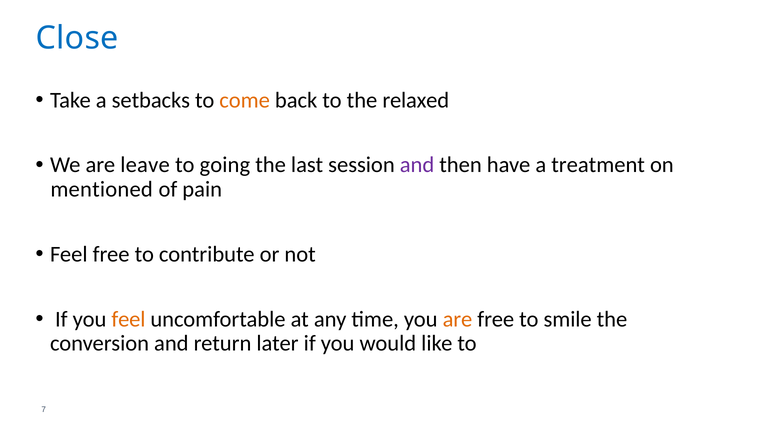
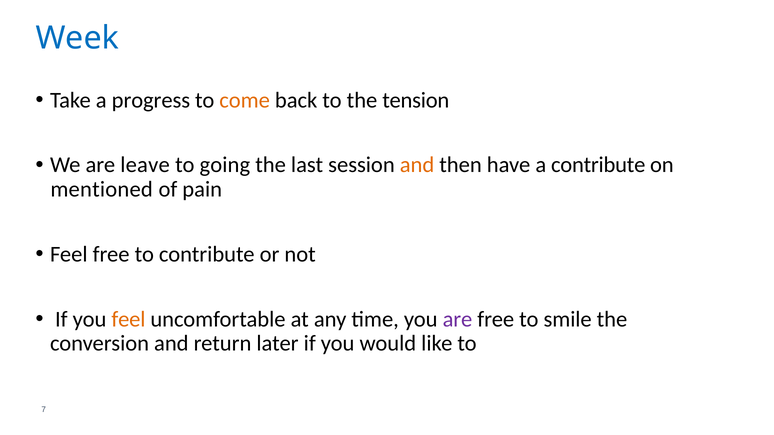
Close: Close -> Week (77, 38)
setbacks: setbacks -> progress (151, 100)
relaxed: relaxed -> tension (416, 100)
and colour: purple -> orange (417, 165)
a treatment: treatment -> contribute (598, 165)
are colour: orange -> purple (457, 319)
